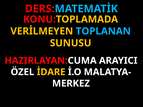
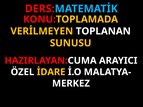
TOPLANAN colour: light blue -> white (103, 31)
